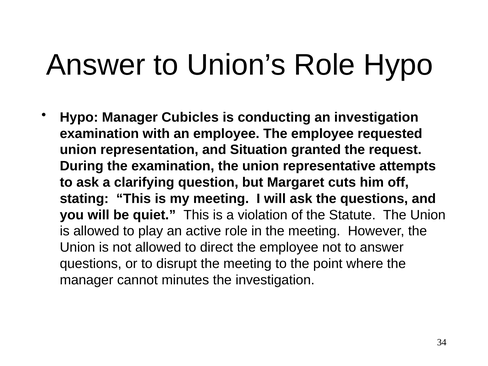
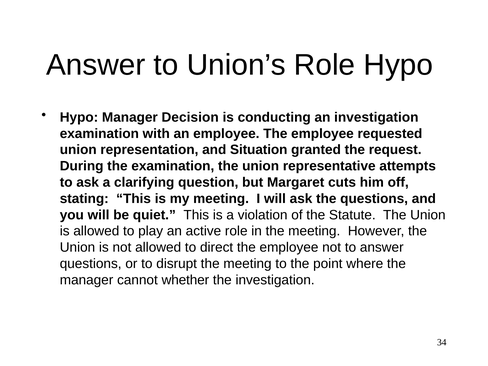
Cubicles: Cubicles -> Decision (190, 117)
minutes: minutes -> whether (185, 280)
